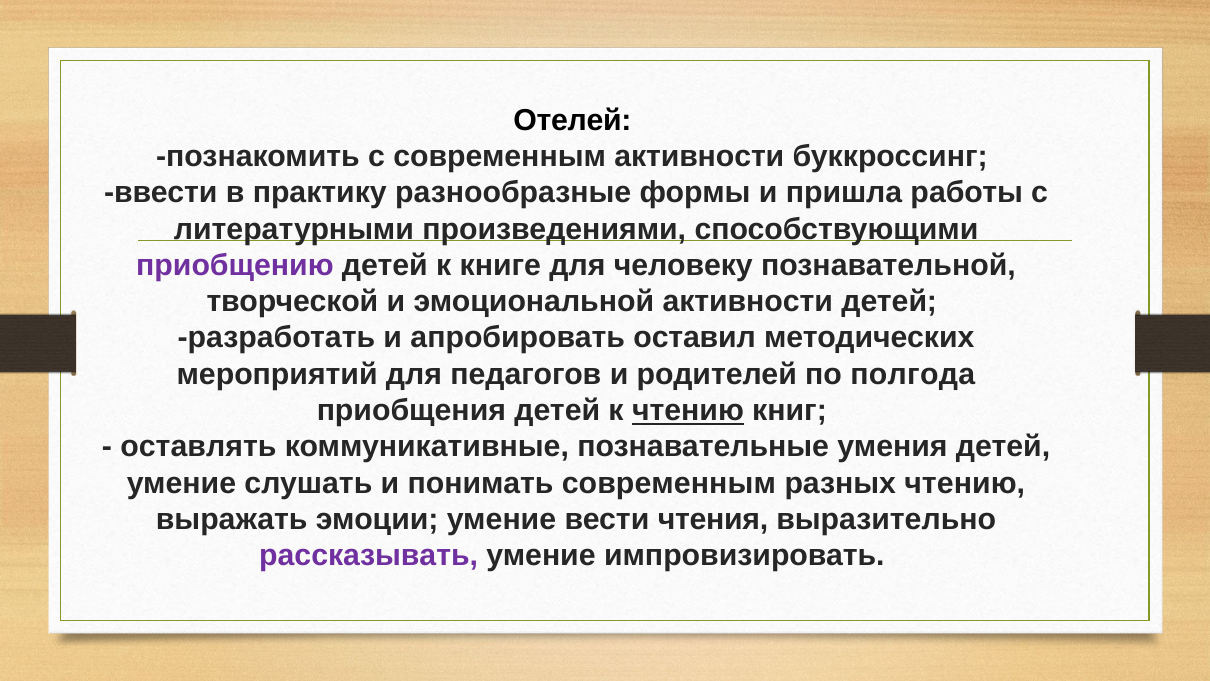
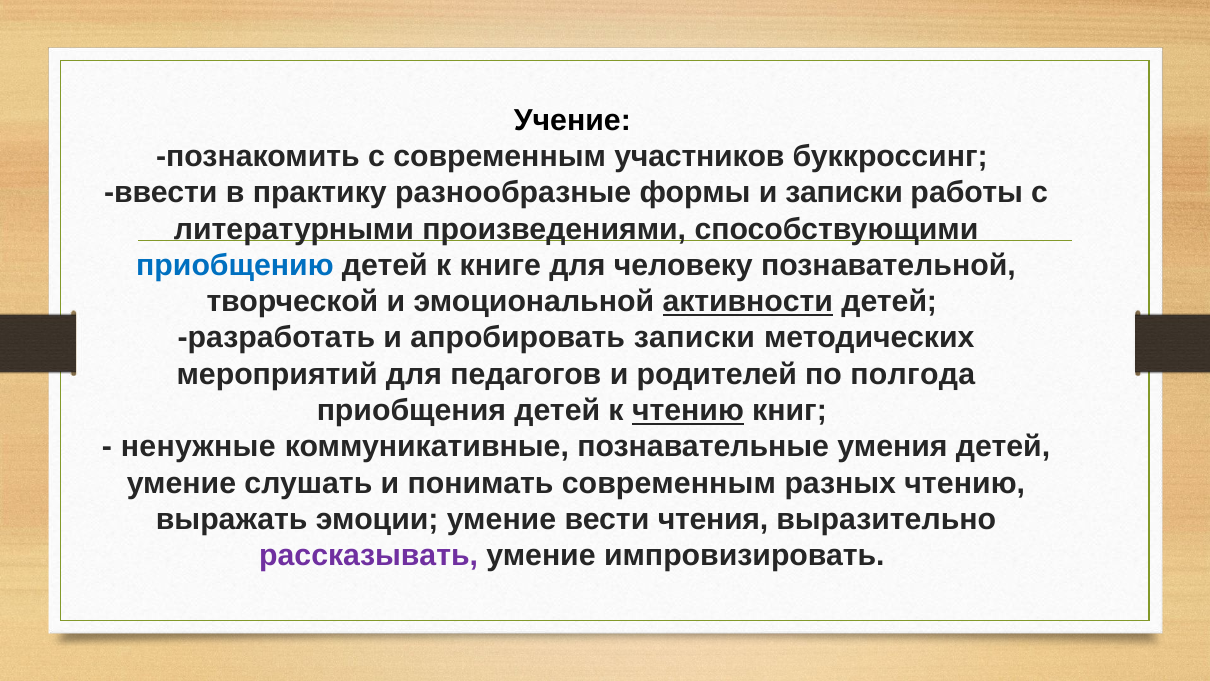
Отелей: Отелей -> Учение (572, 120)
современным активности: активности -> участников (699, 156)
и пришла: пришла -> записки (844, 193)
приобщению colour: purple -> blue (235, 265)
активности underline: none -> present (748, 301)
апробировать оставил: оставил -> записки (694, 338)
оставлять: оставлять -> ненужные (198, 447)
